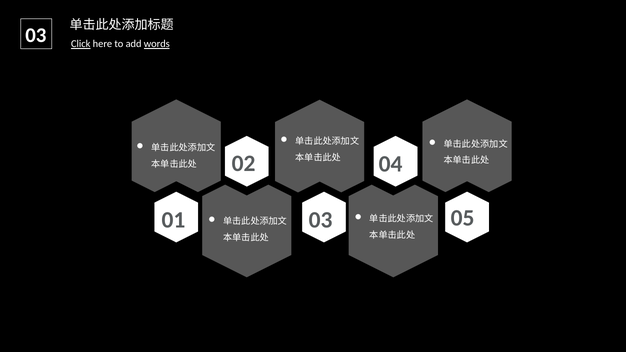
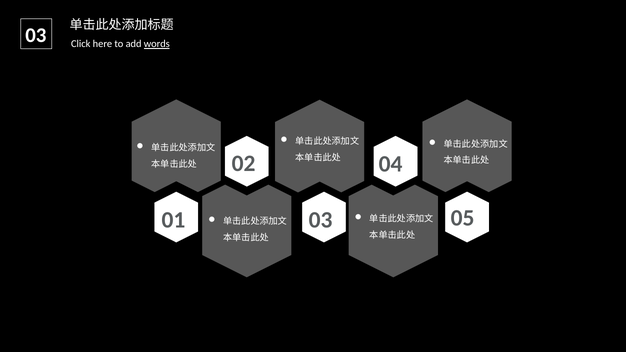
Click underline: present -> none (81, 44)
